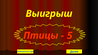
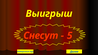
Птицы: Птицы -> Снесут (41, 36)
